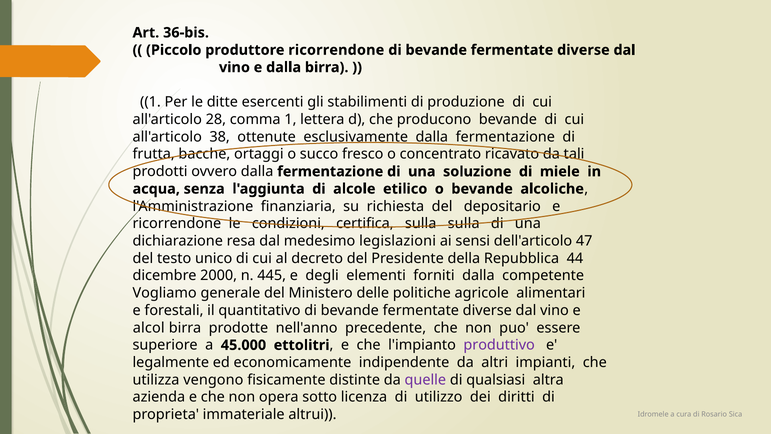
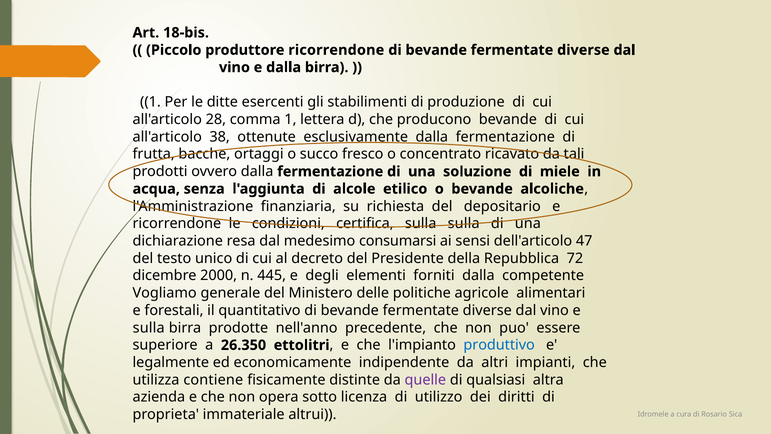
36-bis: 36-bis -> 18-bis (186, 33)
legislazioni: legislazioni -> consumarsi (398, 241)
44: 44 -> 72 (575, 258)
alcol: alcol -> sulla (149, 328)
45.000: 45.000 -> 26.350 (243, 345)
produttivo colour: purple -> blue (499, 345)
vengono: vengono -> contiene (213, 380)
